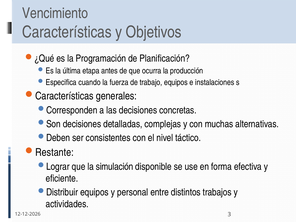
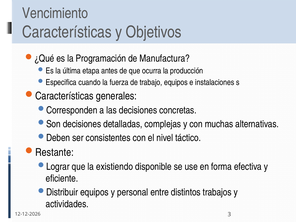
Planificación: Planificación -> Manufactura (165, 58)
simulación: simulación -> existiendo (114, 167)
